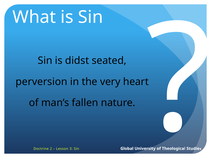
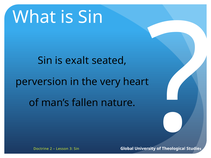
didst: didst -> exalt (77, 61)
